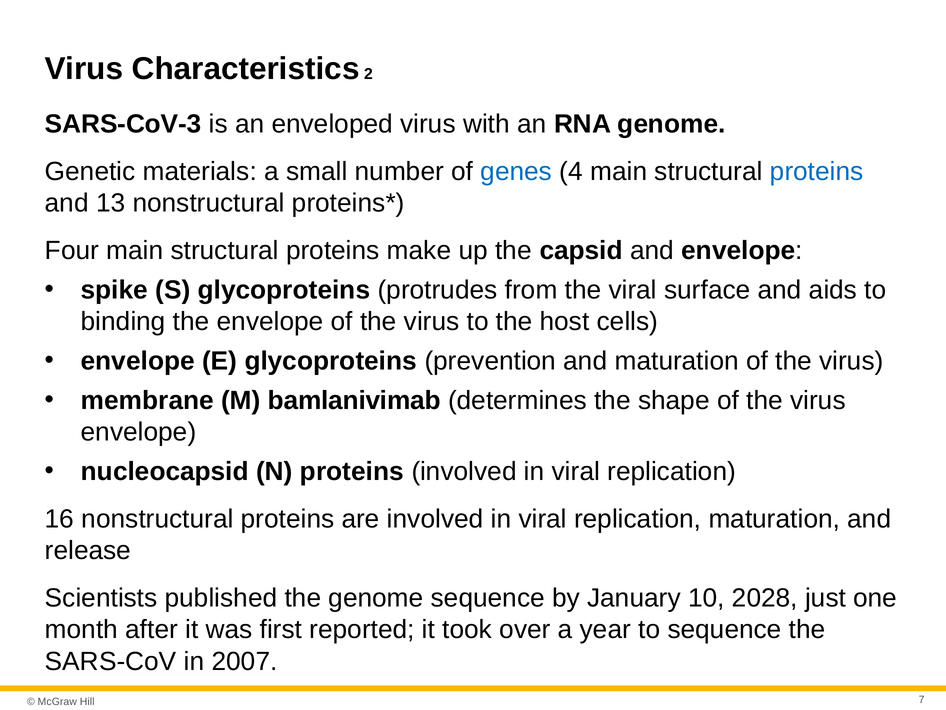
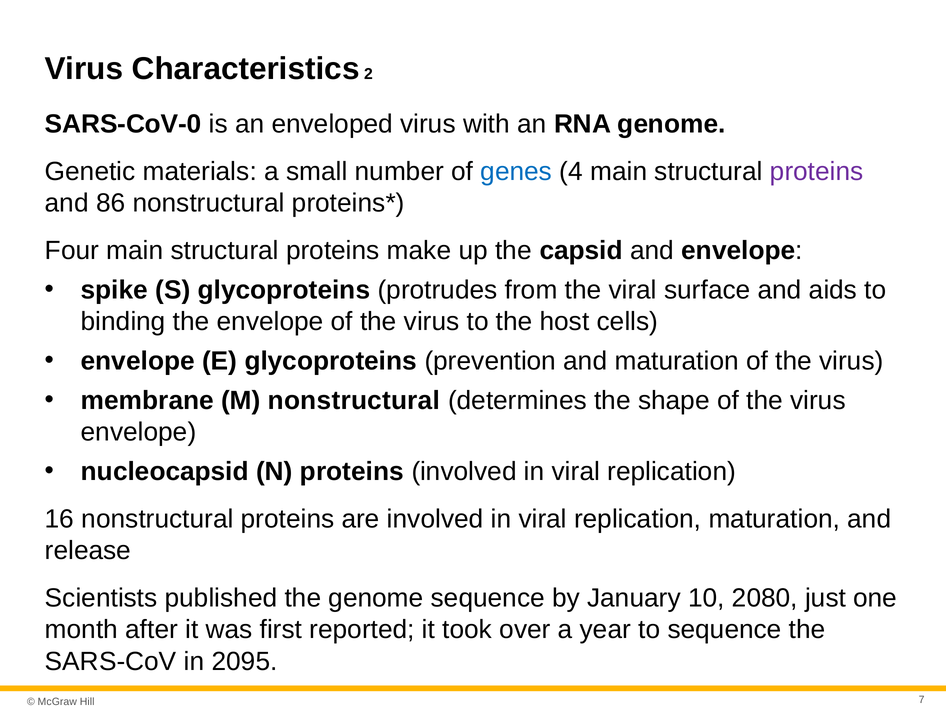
SARS-CoV-3: SARS-CoV-3 -> SARS-CoV-0 (123, 124)
proteins colour: blue -> purple (817, 171)
13: 13 -> 86 (111, 203)
M bamlanivimab: bamlanivimab -> nonstructural (354, 400)
2028: 2028 -> 2080 (765, 598)
2007: 2007 -> 2095 (245, 661)
